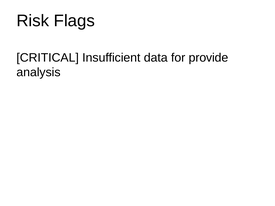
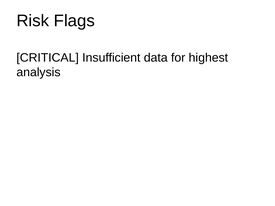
provide: provide -> highest (208, 58)
